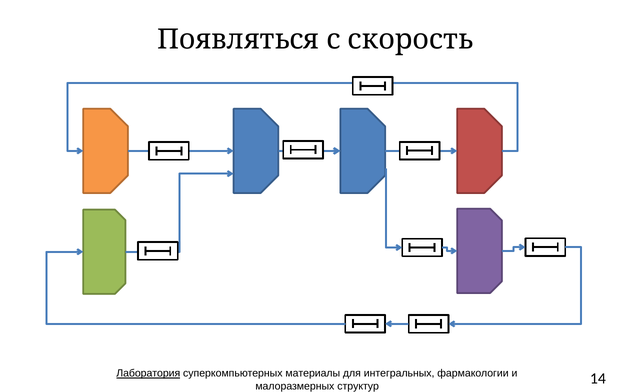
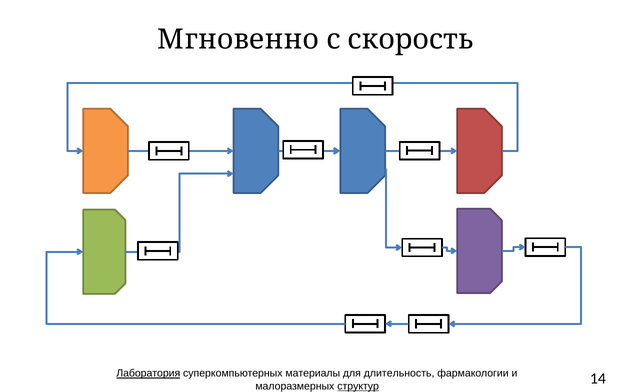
Появляться: Появляться -> Мгновенно (238, 39)
интегральных: интегральных -> длительность (399, 374)
структур underline: none -> present (358, 387)
